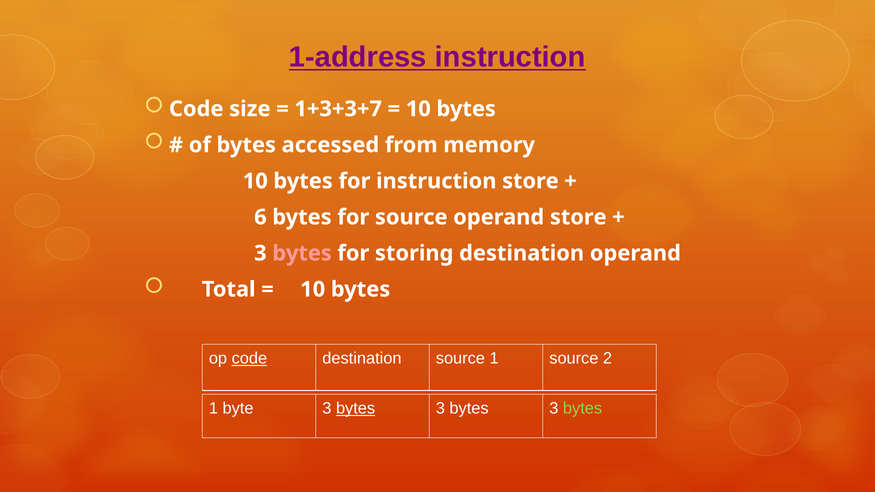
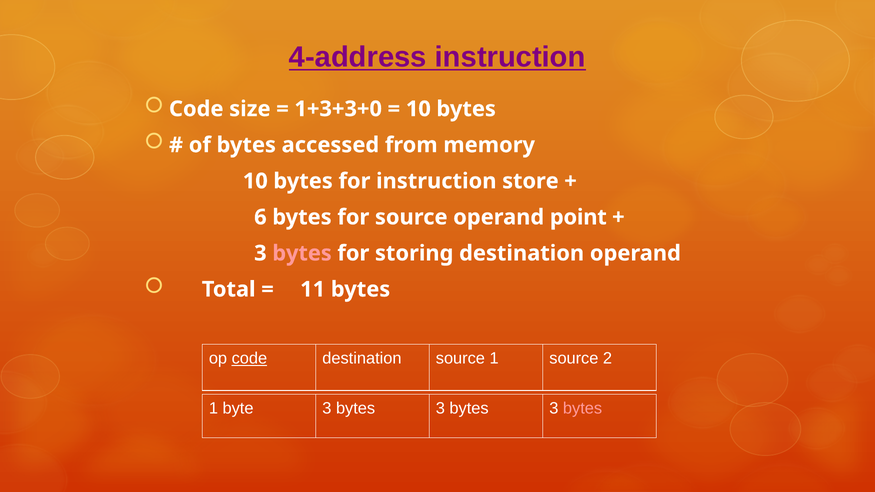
1-address: 1-address -> 4-address (358, 57)
1+3+3+7: 1+3+3+7 -> 1+3+3+0 (338, 109)
operand store: store -> point (578, 217)
10: 10 -> 11 (313, 289)
bytes underline: present -> none (356, 409)
bytes colour: light green -> pink (583, 409)
